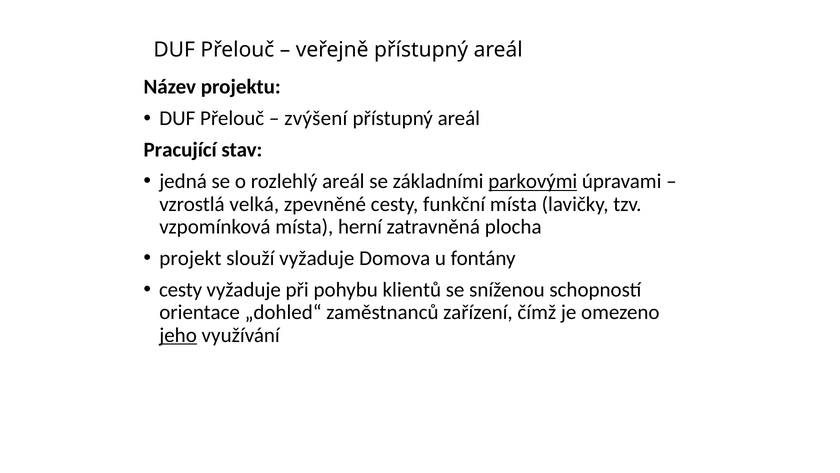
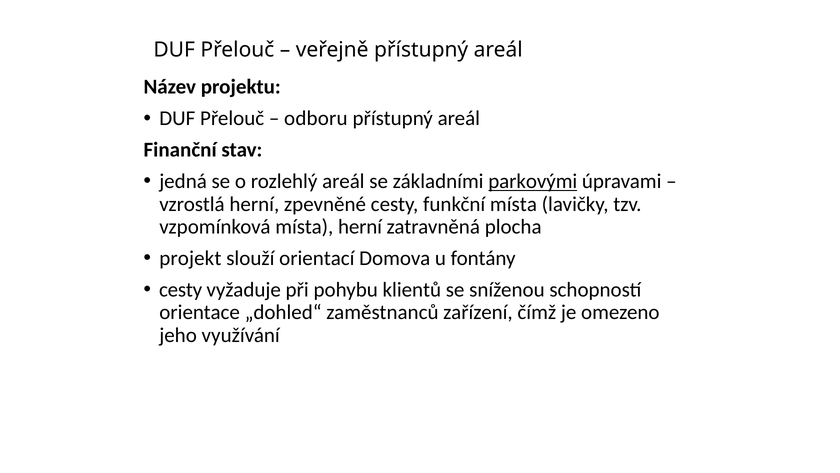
zvýšení: zvýšení -> odboru (316, 118)
Pracující: Pracující -> Finanční (180, 150)
vzrostlá velká: velká -> herní (254, 204)
slouží vyžaduje: vyžaduje -> orientací (317, 258)
jeho underline: present -> none (178, 335)
